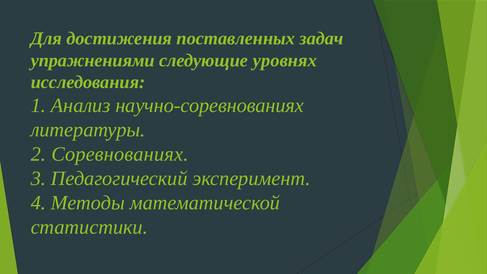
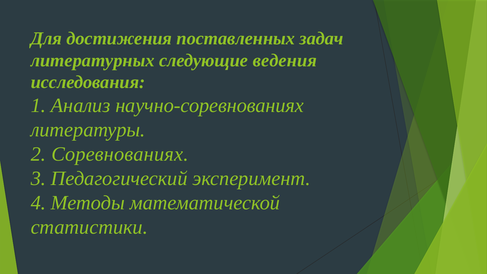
упражнениями: упражнениями -> литературных (93, 60)
уровнях: уровнях -> ведения (285, 60)
